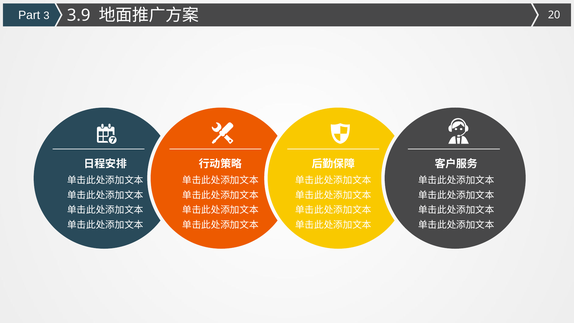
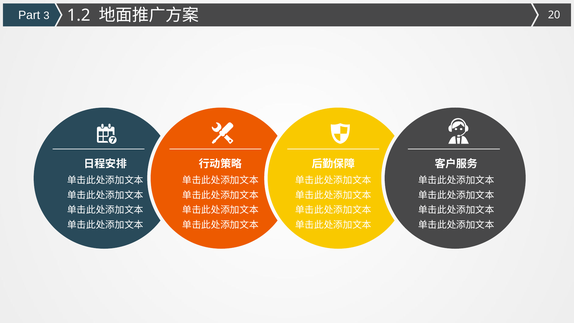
3.9: 3.9 -> 1.2 (79, 15)
